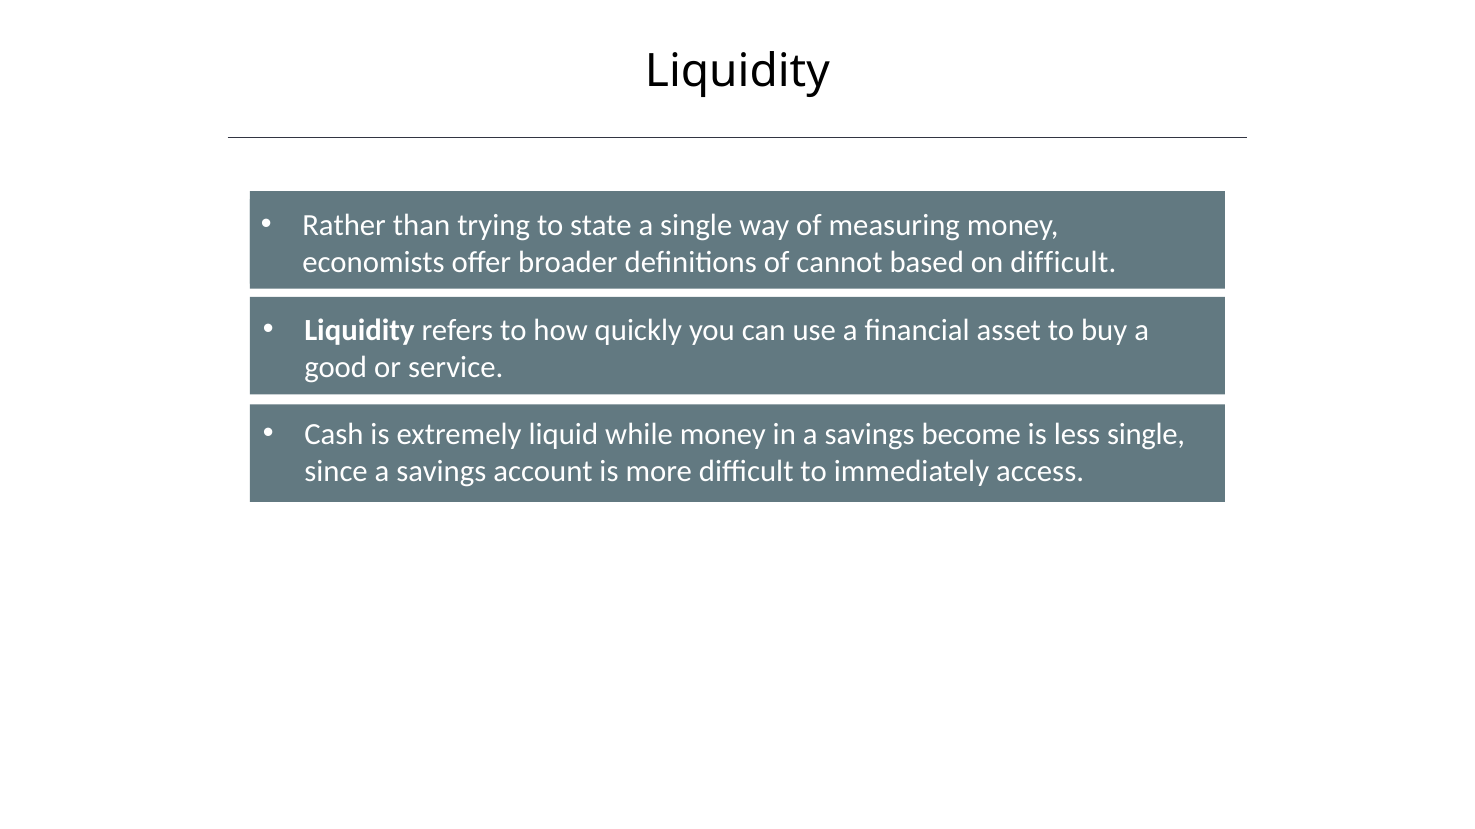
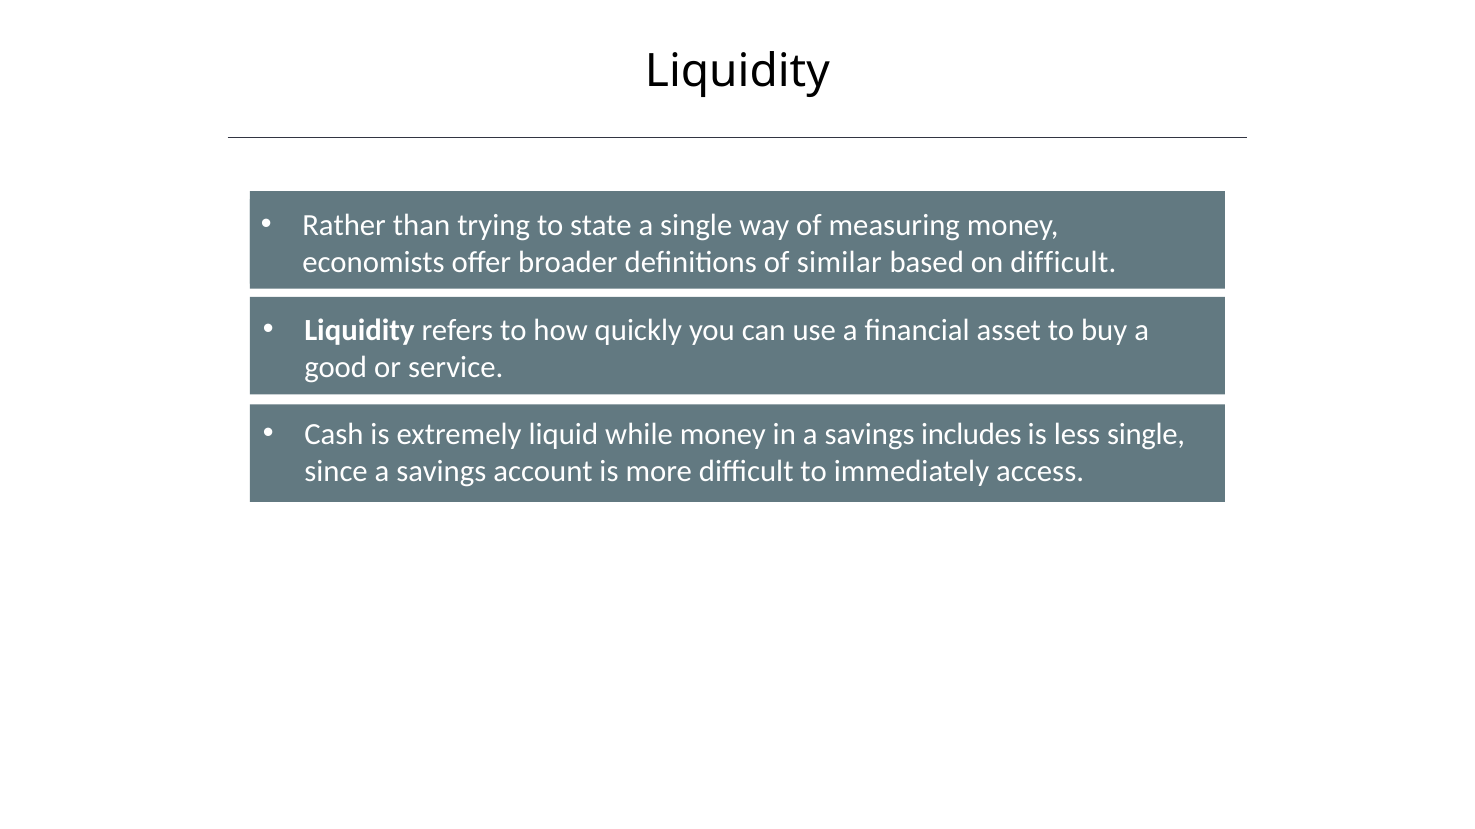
cannot: cannot -> similar (839, 262)
become: become -> includes (971, 434)
